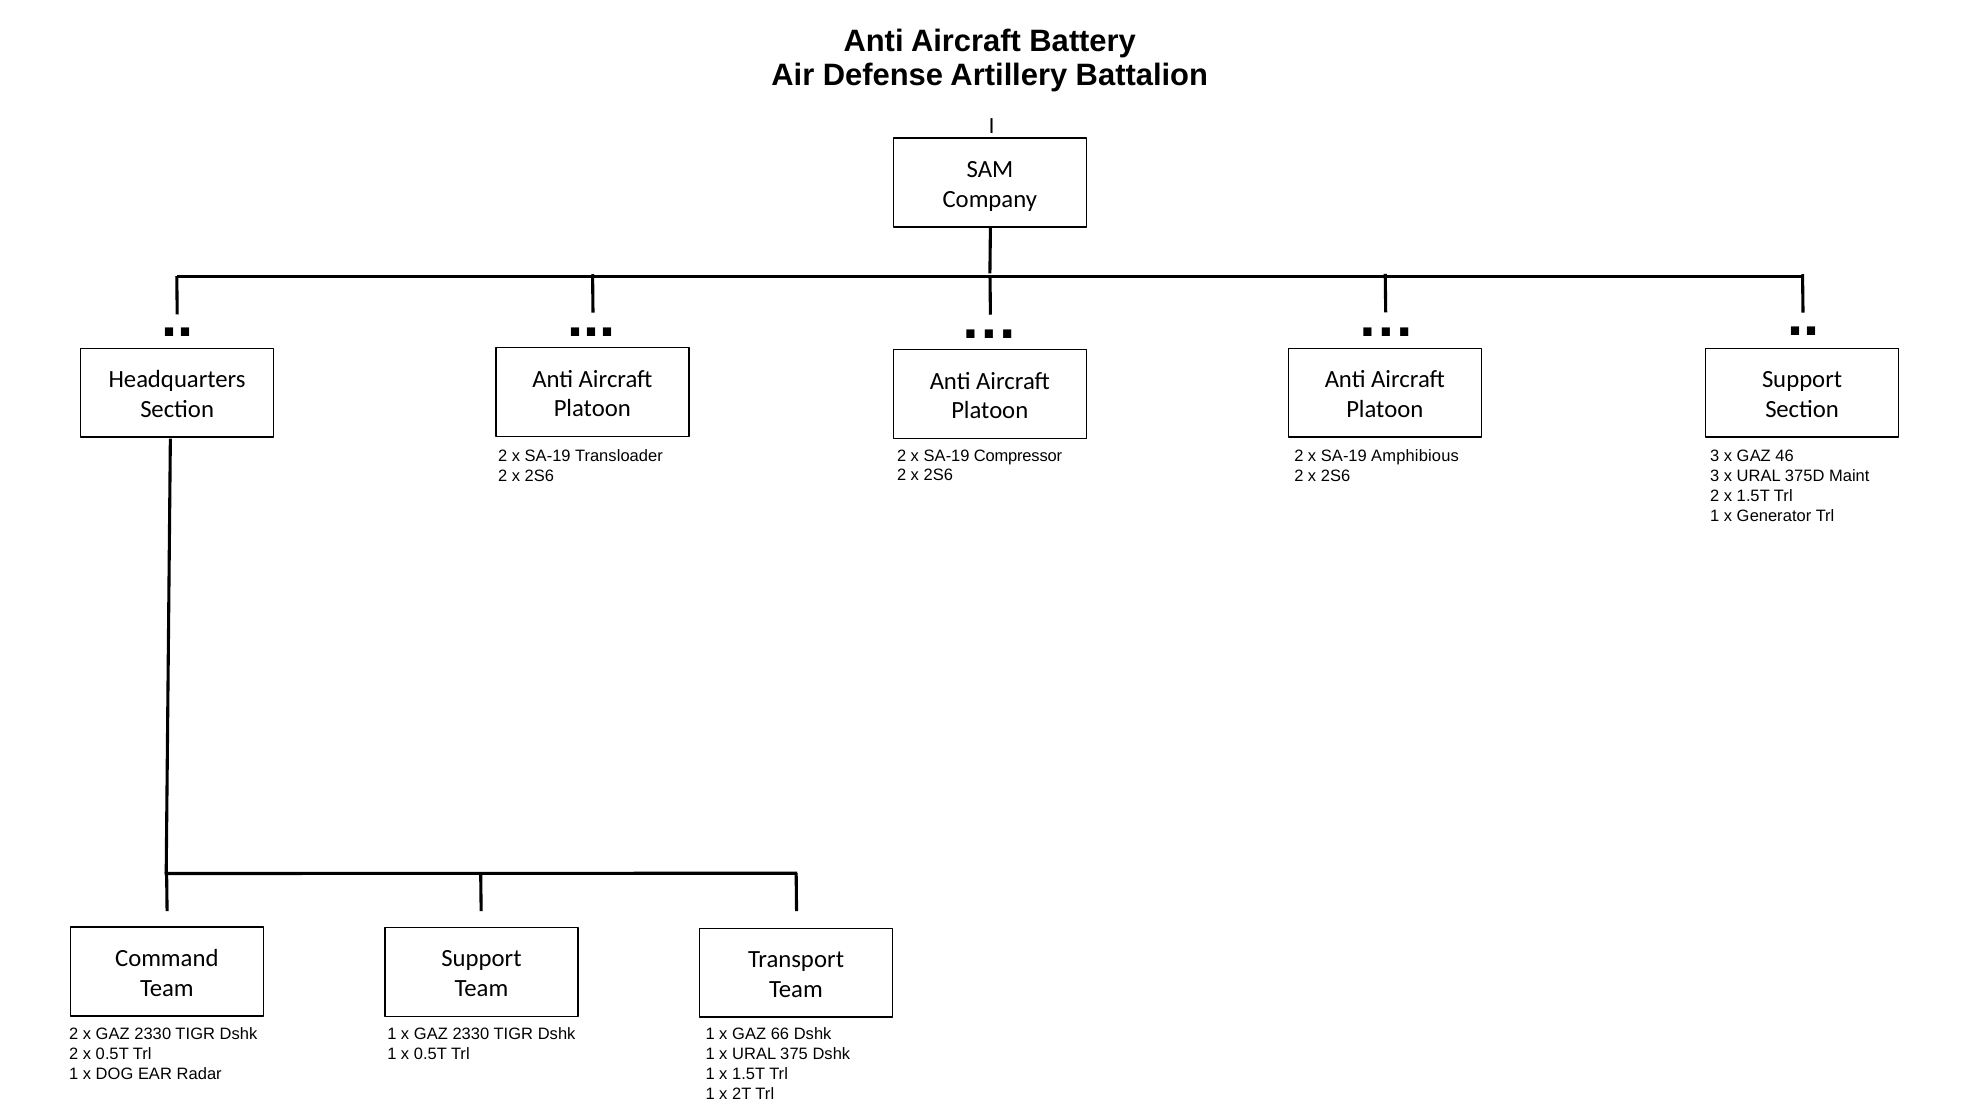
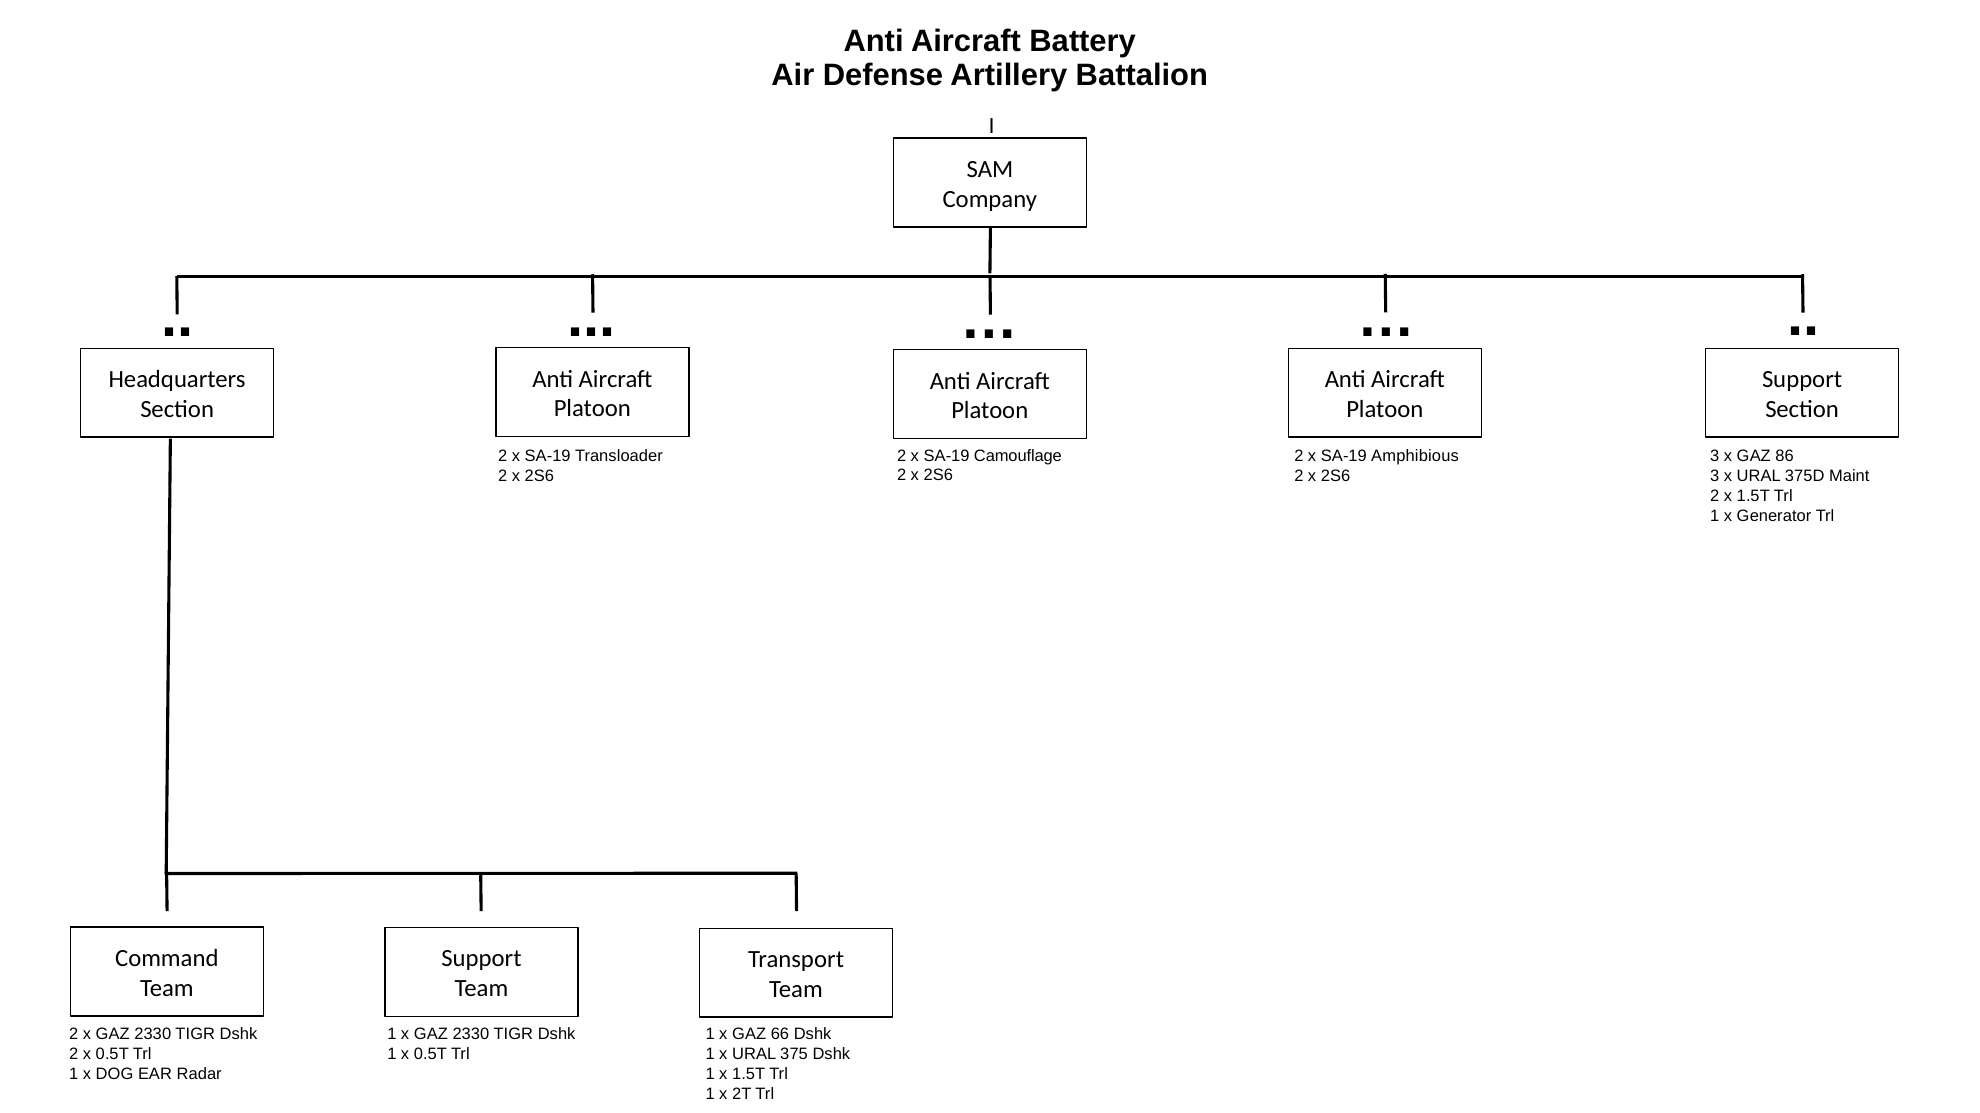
Compressor: Compressor -> Camouflage (1018, 456)
46: 46 -> 86 (1785, 457)
